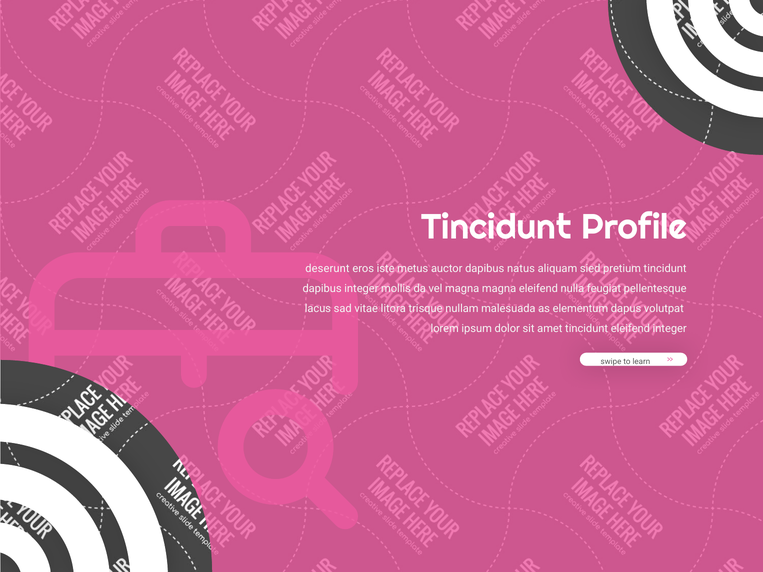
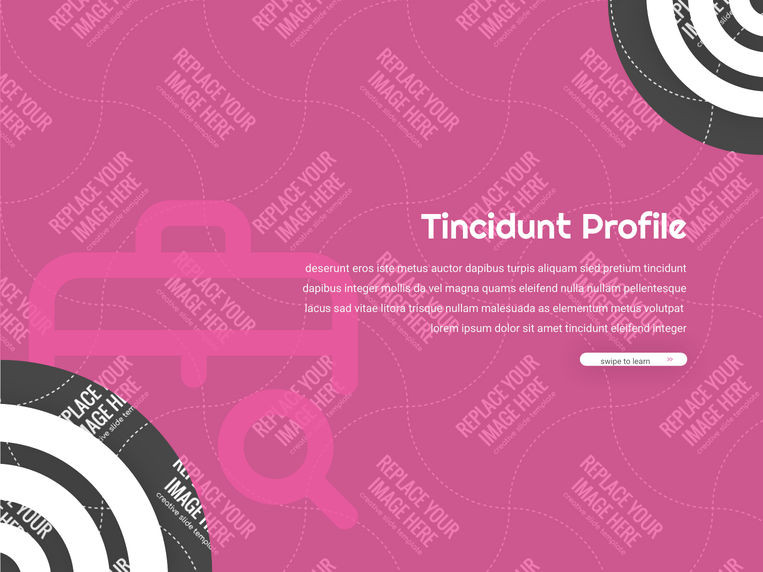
natus: natus -> turpis (521, 269)
magna magna: magna -> quams (499, 289)
nulla feugiat: feugiat -> nullam (604, 289)
elementum dapus: dapus -> metus (626, 309)
